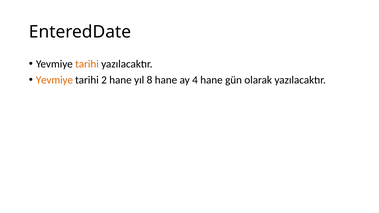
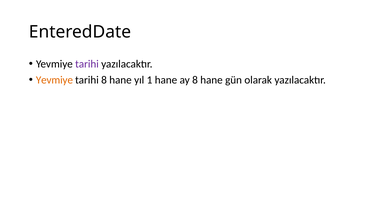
tarihi colour: orange -> purple (87, 64)
tarihi 2: 2 -> 8 (104, 80)
8: 8 -> 1 (149, 80)
ay 4: 4 -> 8 (195, 80)
